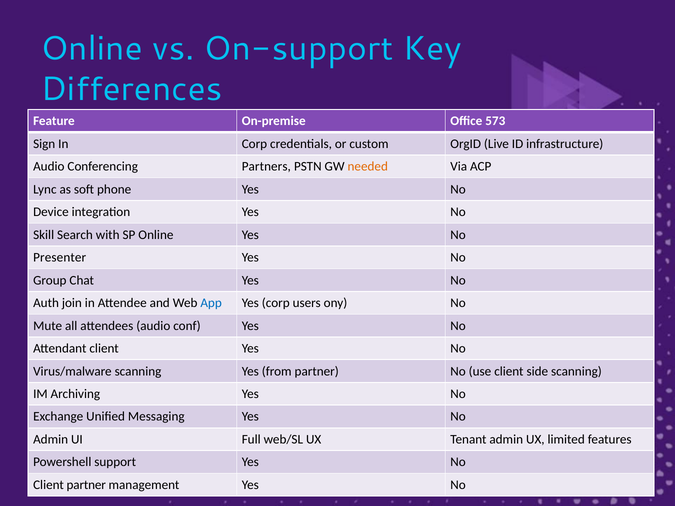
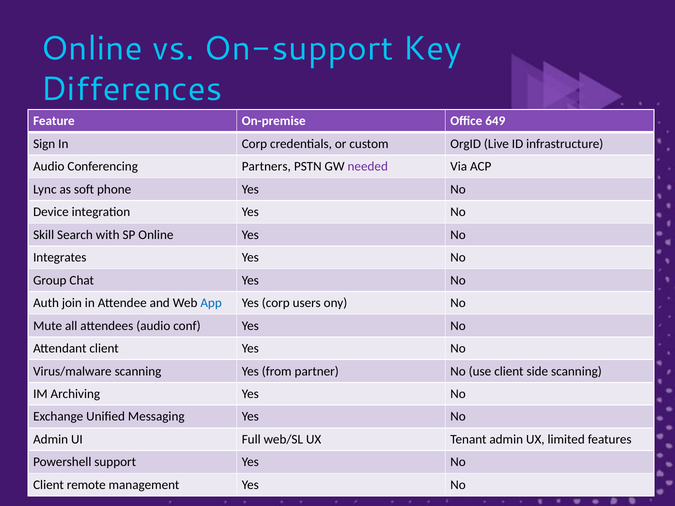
573: 573 -> 649 (495, 121)
needed colour: orange -> purple (368, 167)
Presenter: Presenter -> Integrates (60, 258)
Client partner: partner -> remote (86, 485)
